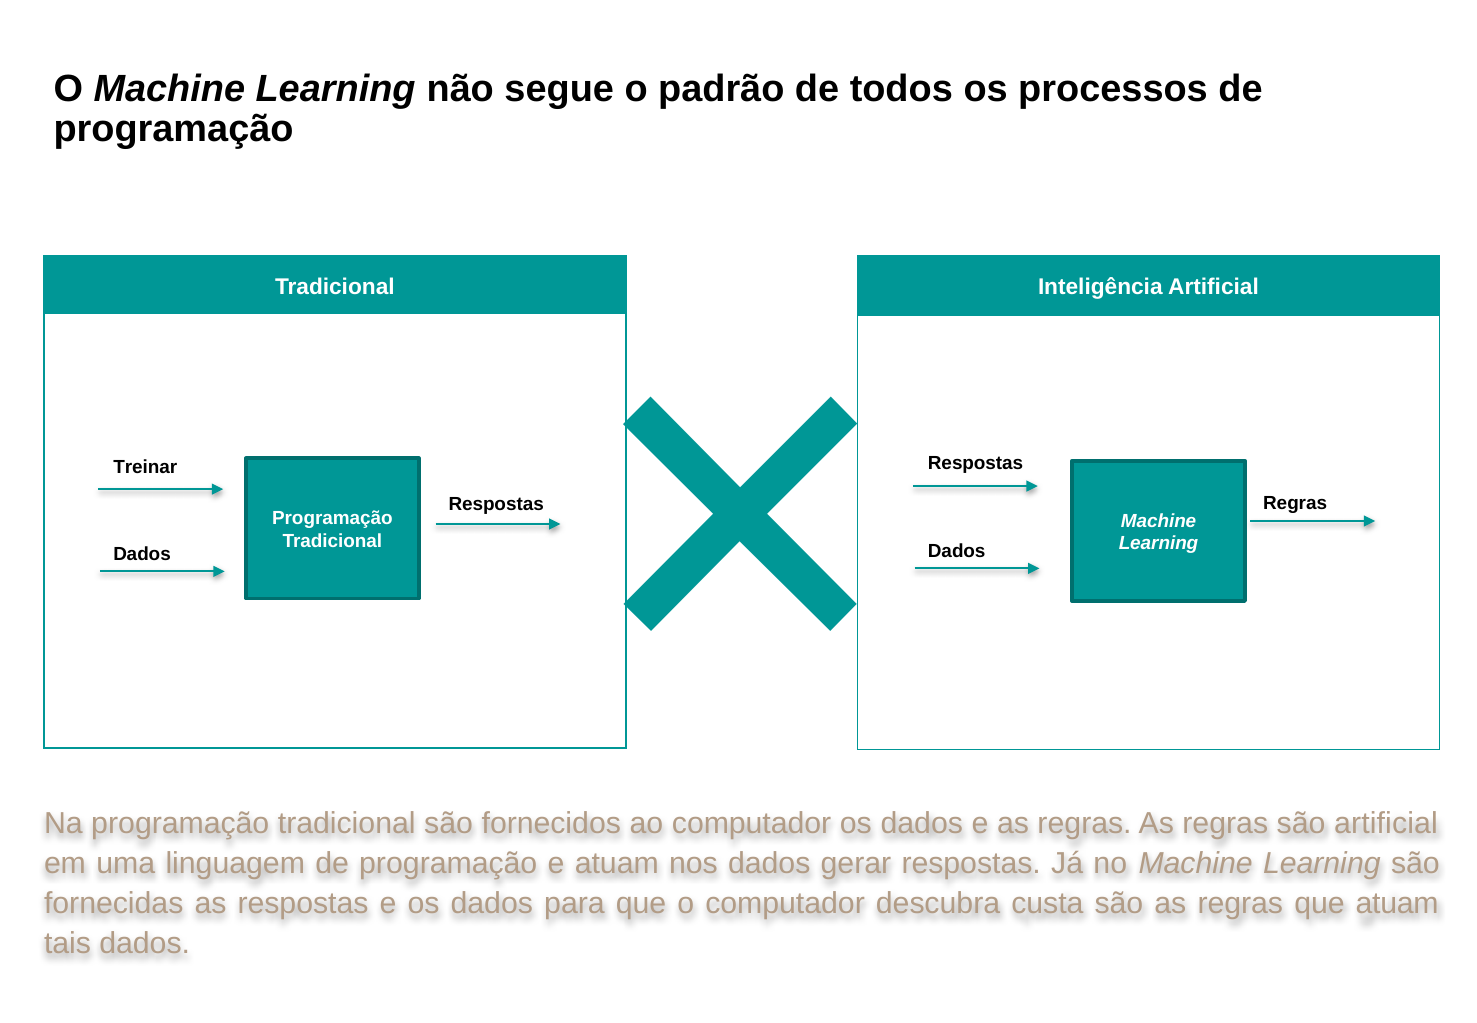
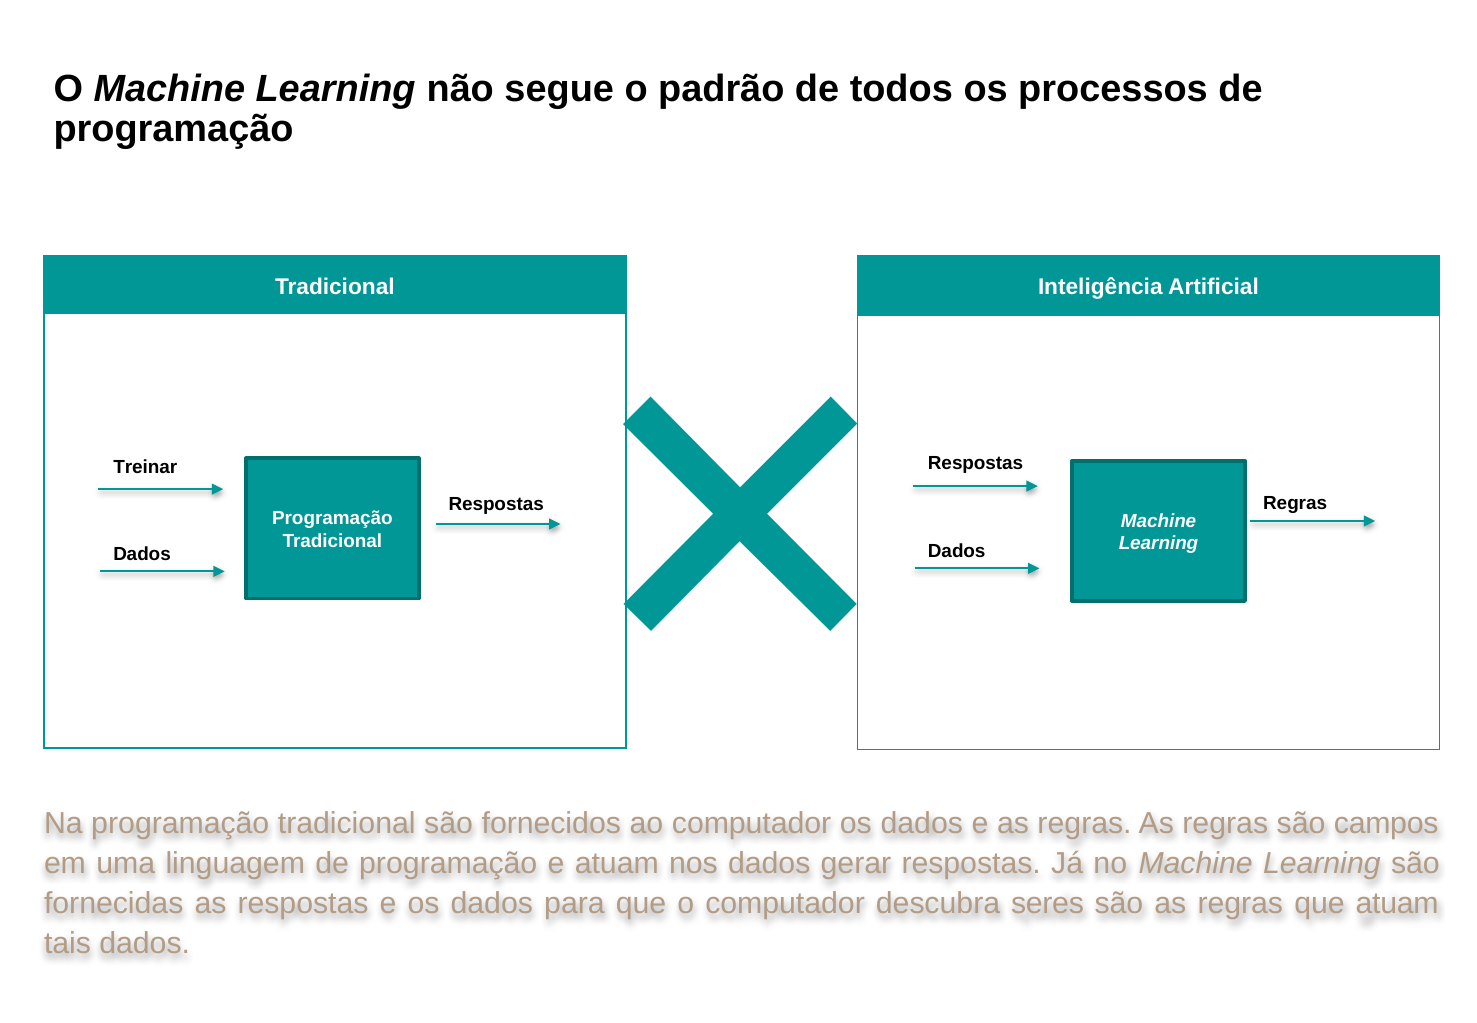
são artificial: artificial -> campos (1386, 824)
custa: custa -> seres (1048, 903)
